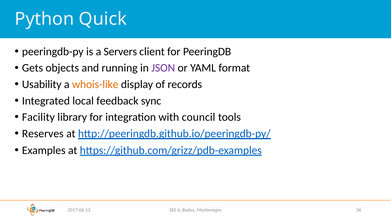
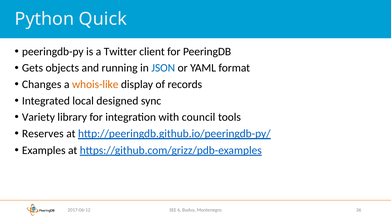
Servers: Servers -> Twitter (120, 52)
JSON colour: purple -> blue (163, 68)
Usability: Usability -> Changes (42, 84)
feedback: feedback -> designed (117, 101)
Facility: Facility -> Variety (38, 117)
